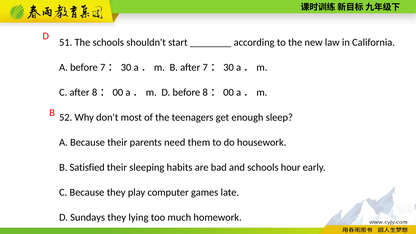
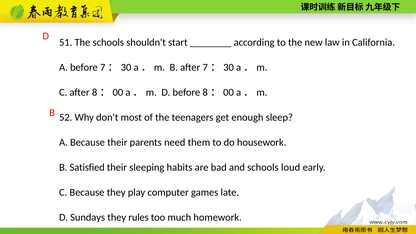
hour: hour -> loud (291, 167)
lying: lying -> rules (139, 217)
